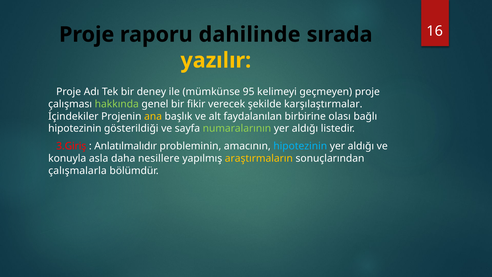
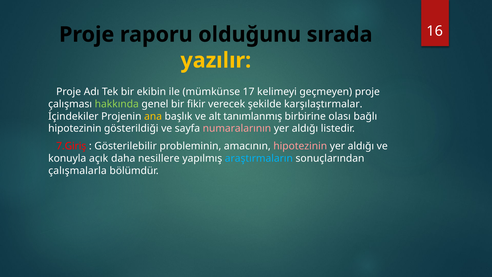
dahilinde: dahilinde -> olduğunu (250, 35)
deney: deney -> ekibin (151, 92)
95: 95 -> 17 (249, 92)
faydalanılan: faydalanılan -> tanımlanmış (253, 116)
numaralarının colour: light green -> pink (237, 128)
3.Giriş: 3.Giriş -> 7.Giriş (71, 146)
Anlatılmalıdır: Anlatılmalıdır -> Gösterilebilir (126, 146)
hipotezinin colour: light blue -> pink (300, 146)
asla: asla -> açık (99, 158)
araştırmaların colour: yellow -> light blue (259, 158)
